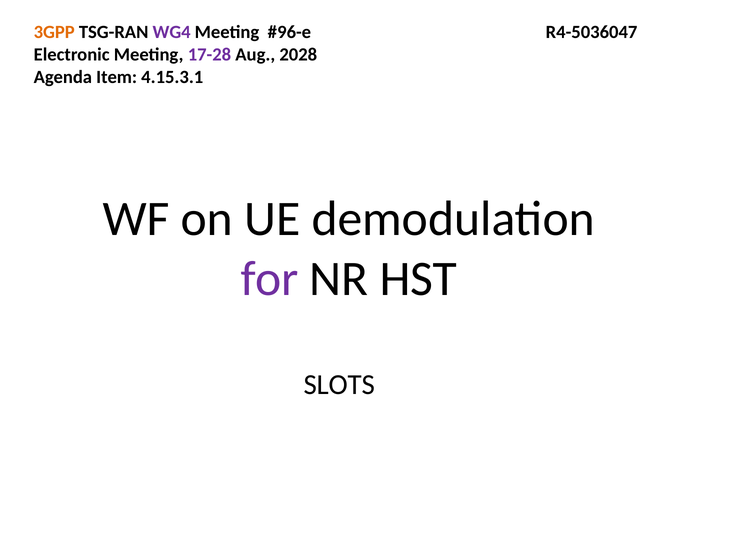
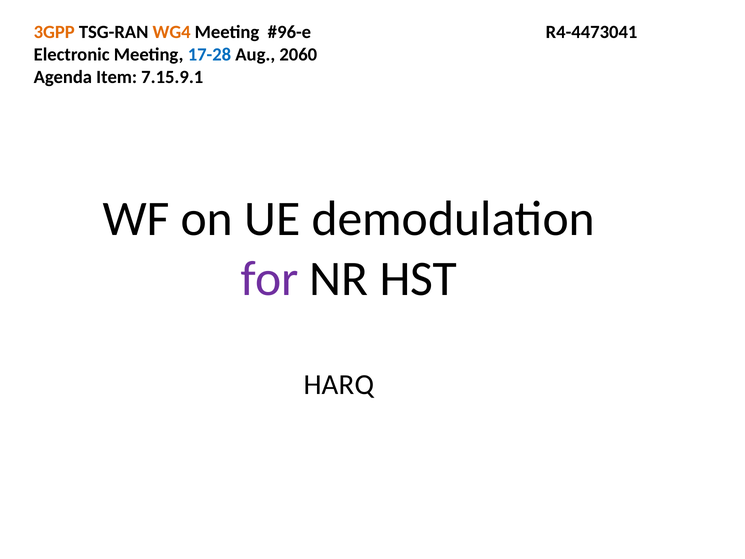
WG4 colour: purple -> orange (172, 32)
R4-5036047: R4-5036047 -> R4-4473041 (592, 32)
17-28 colour: purple -> blue (209, 55)
2028: 2028 -> 2060 (298, 55)
4.15.3.1: 4.15.3.1 -> 7.15.9.1 (172, 77)
SLOTS: SLOTS -> HARQ (339, 385)
